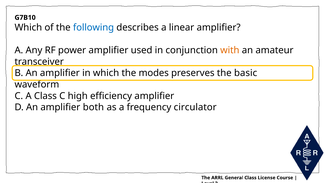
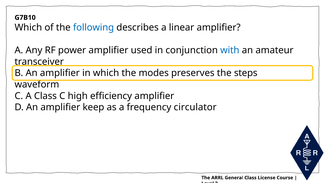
with colour: orange -> blue (230, 50)
basic: basic -> steps (246, 73)
both: both -> keep (93, 107)
